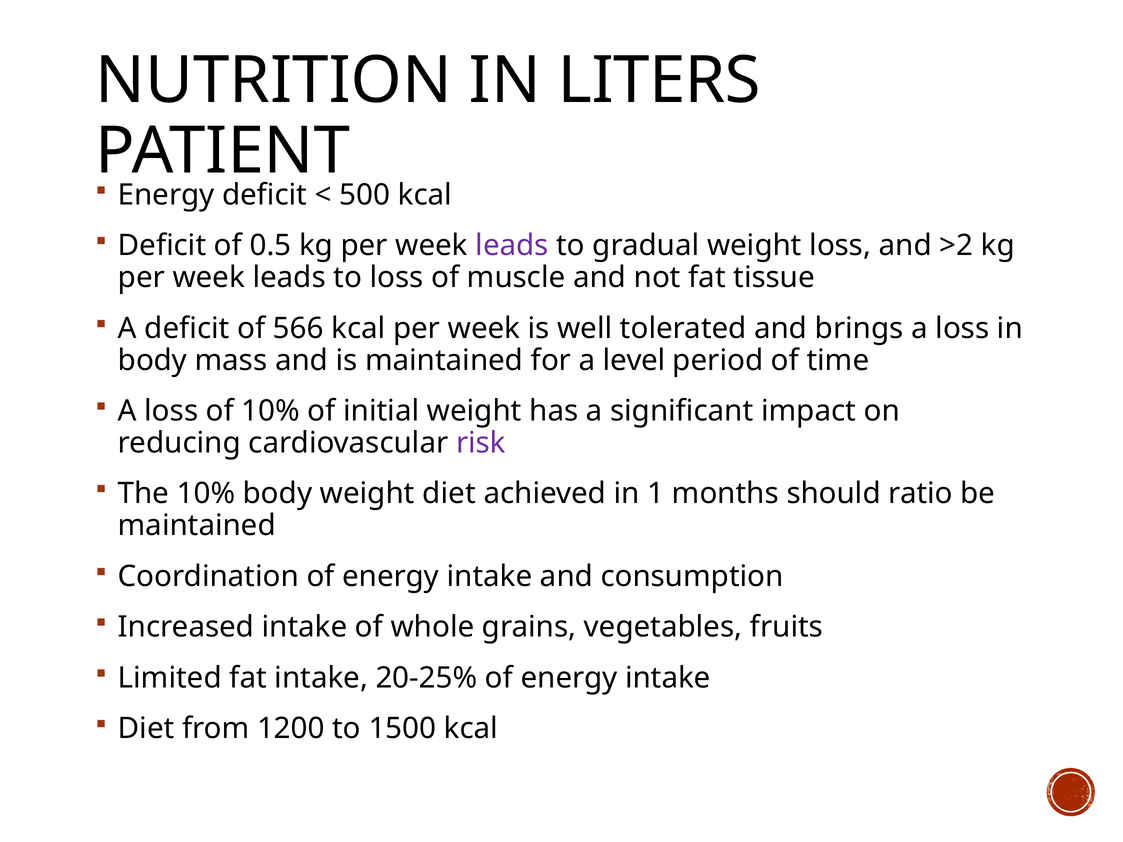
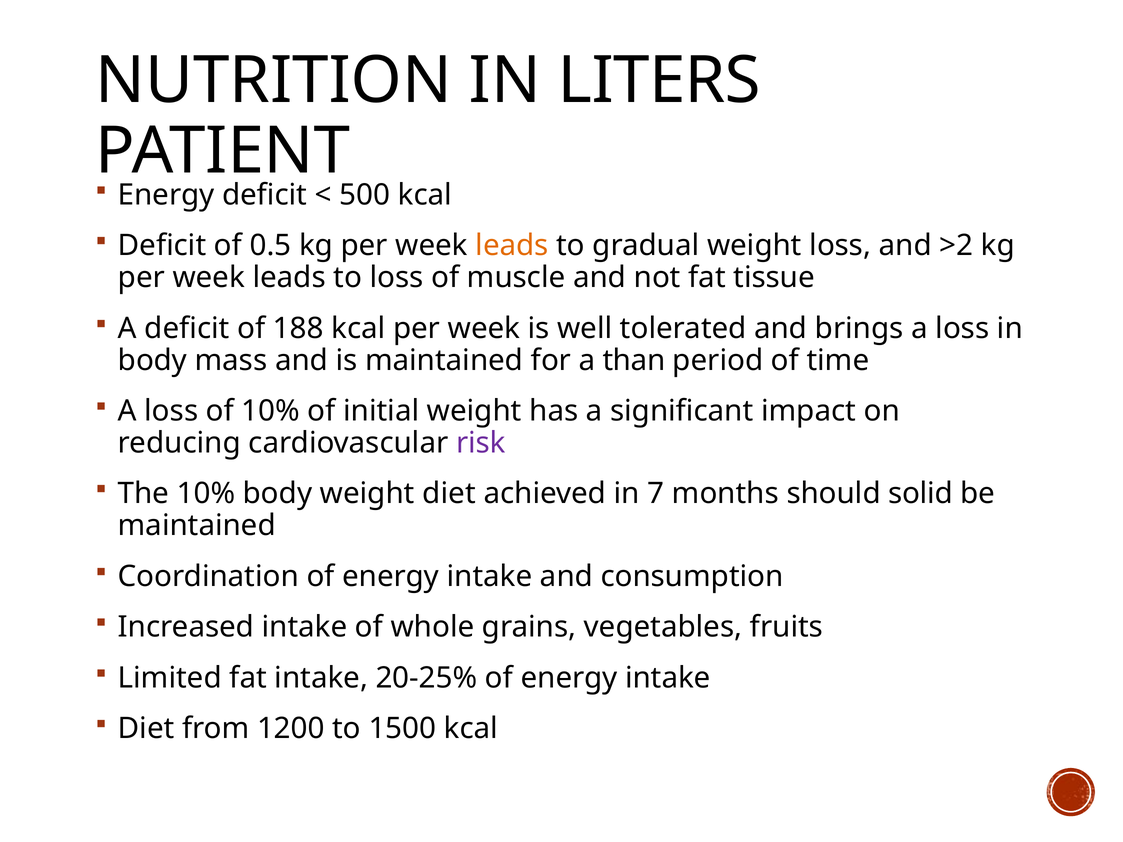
leads colour: purple -> orange (512, 246)
566: 566 -> 188 (298, 328)
level: level -> than (634, 360)
1: 1 -> 7 (656, 494)
ratio: ratio -> solid (921, 494)
